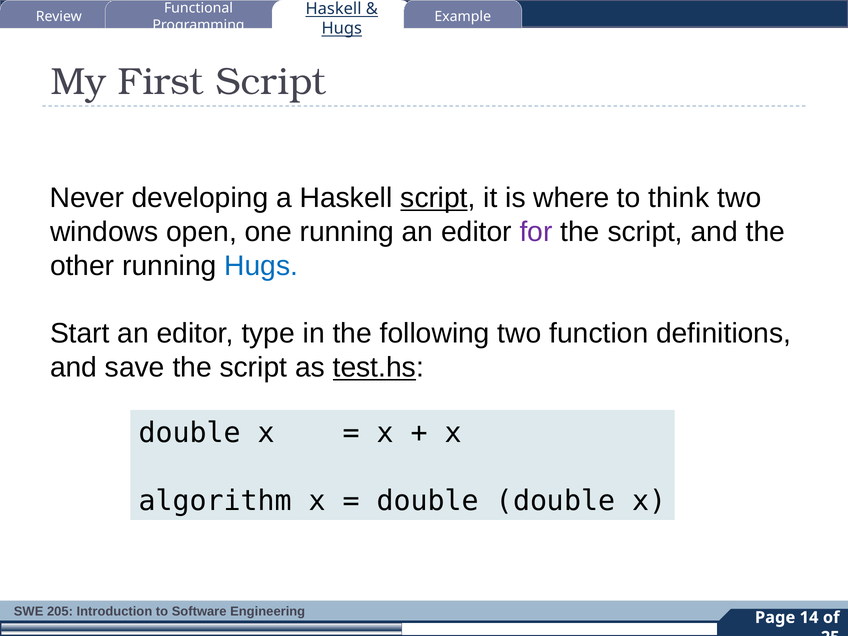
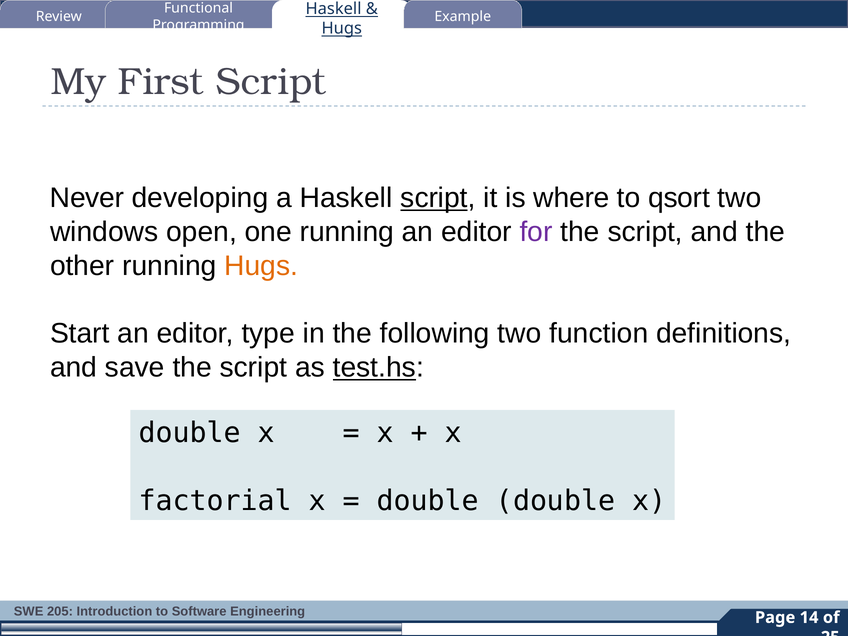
think: think -> qsort (679, 198)
Hugs colour: blue -> orange (261, 266)
algorithm: algorithm -> factorial (215, 501)
